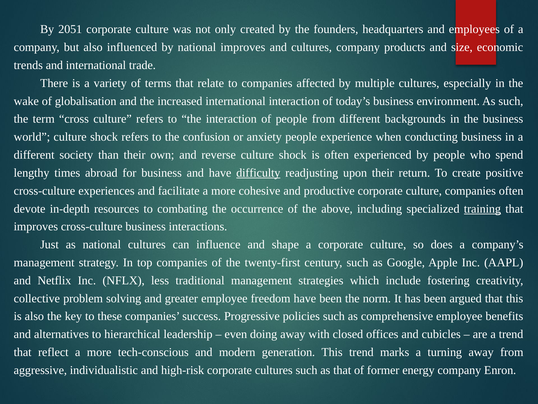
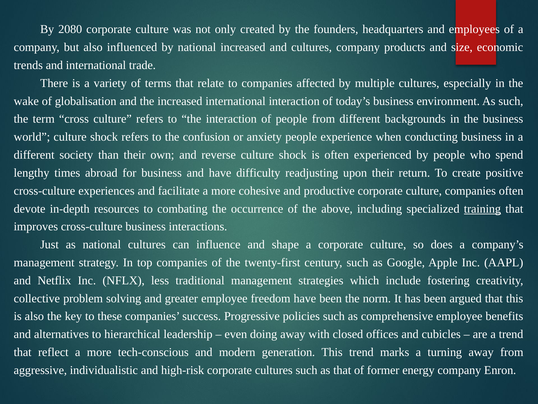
2051: 2051 -> 2080 (70, 29)
national improves: improves -> increased (243, 47)
difficulty underline: present -> none (258, 173)
